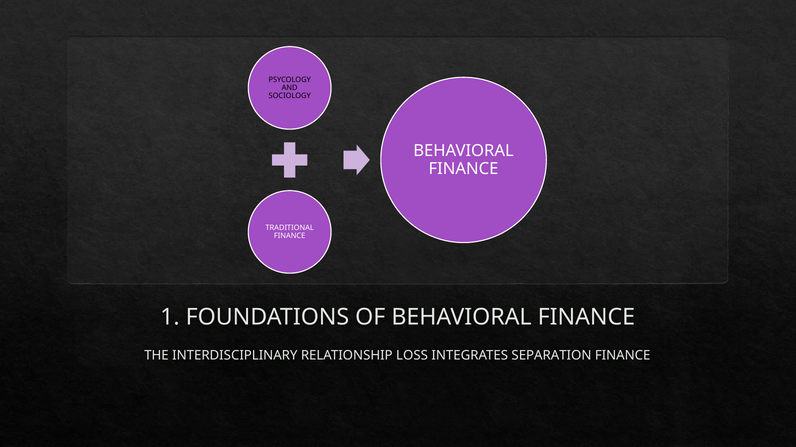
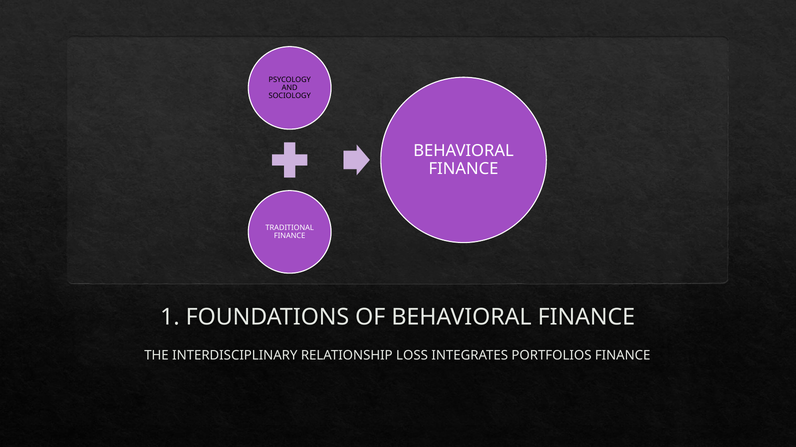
SEPARATION: SEPARATION -> PORTFOLIOS (552, 356)
